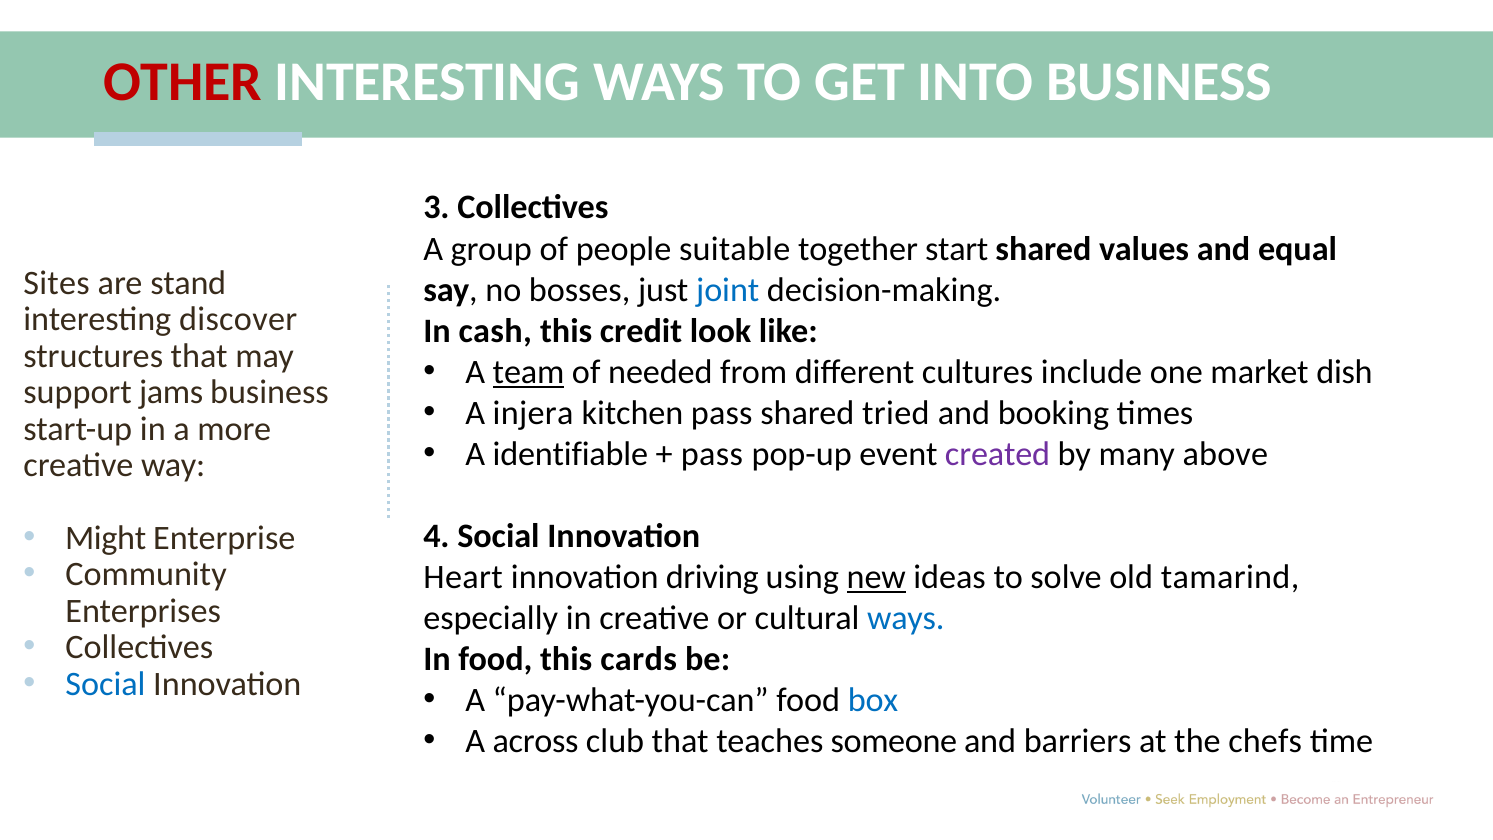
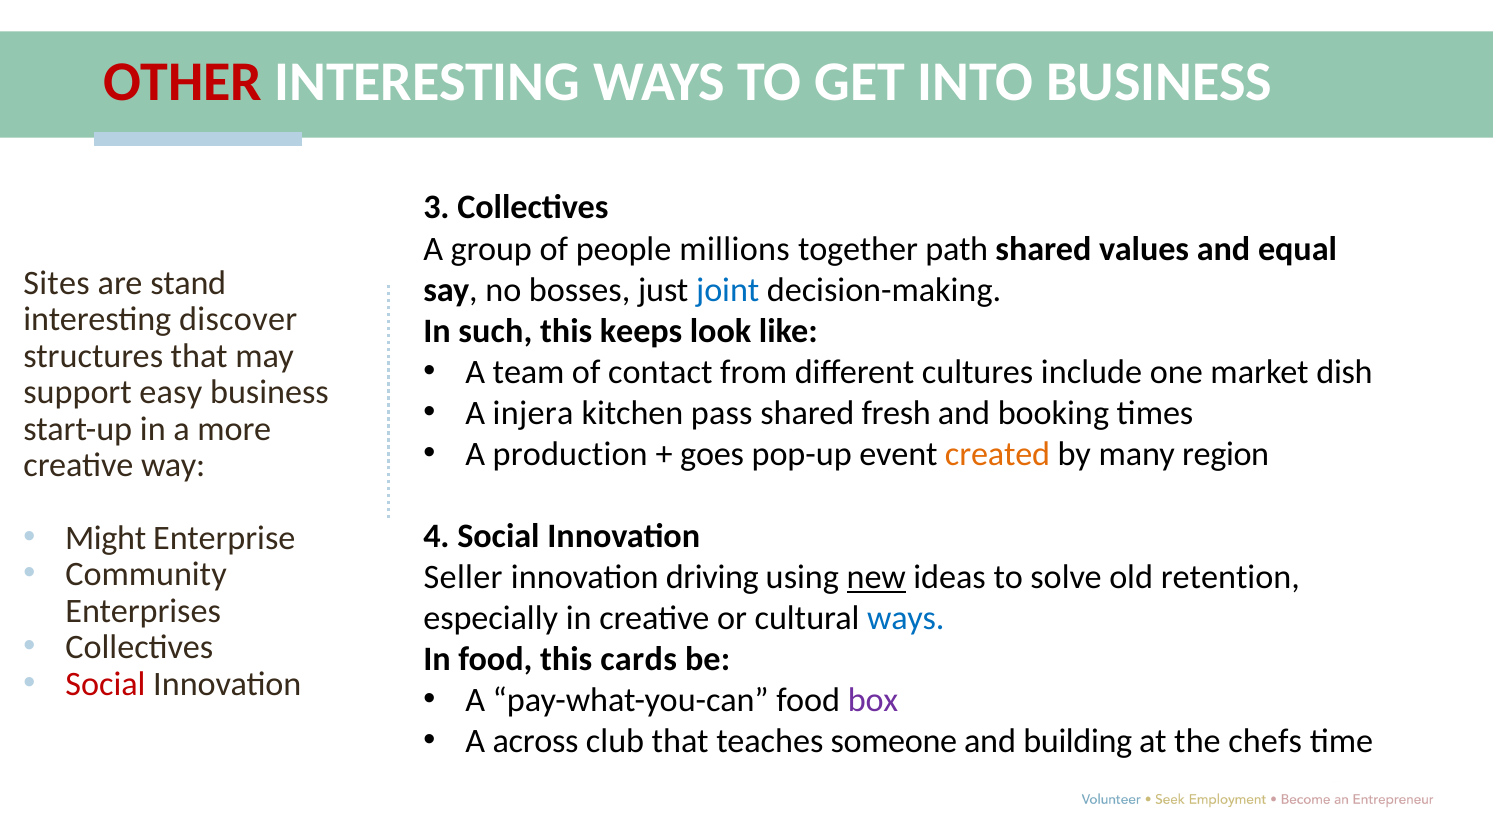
suitable: suitable -> millions (735, 249)
start: start -> path (957, 249)
cash: cash -> such (495, 331)
credit: credit -> keeps (641, 331)
team underline: present -> none (529, 372)
needed: needed -> contact (660, 372)
jams: jams -> easy (171, 392)
tried: tried -> fresh (896, 413)
identifiable: identifiable -> production (570, 454)
pass: pass -> goes (712, 454)
created colour: purple -> orange (998, 454)
above: above -> region (1226, 454)
Heart: Heart -> Seller (463, 577)
tamarind: tamarind -> retention (1230, 577)
Social colour: blue -> red (105, 684)
box colour: blue -> purple (873, 700)
barriers: barriers -> building (1078, 741)
